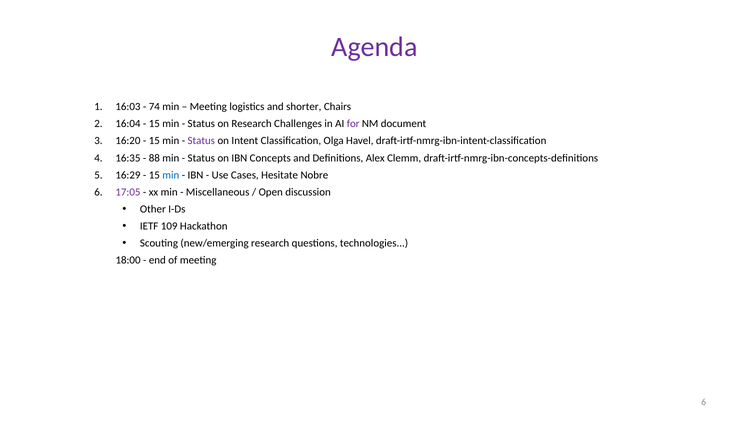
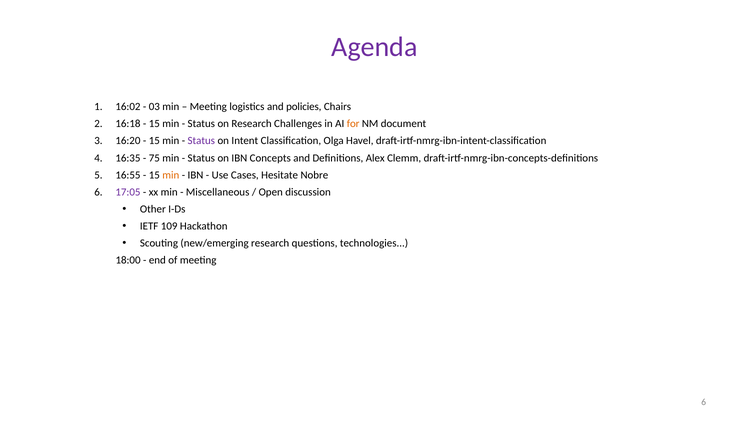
16:03: 16:03 -> 16:02 (128, 107)
74: 74 -> 03 (154, 107)
shorter: shorter -> policies (304, 107)
16:04: 16:04 -> 16:18 (128, 124)
for colour: purple -> orange (353, 124)
88: 88 -> 75 (154, 158)
16:29: 16:29 -> 16:55 (128, 175)
min colour: blue -> orange (171, 175)
